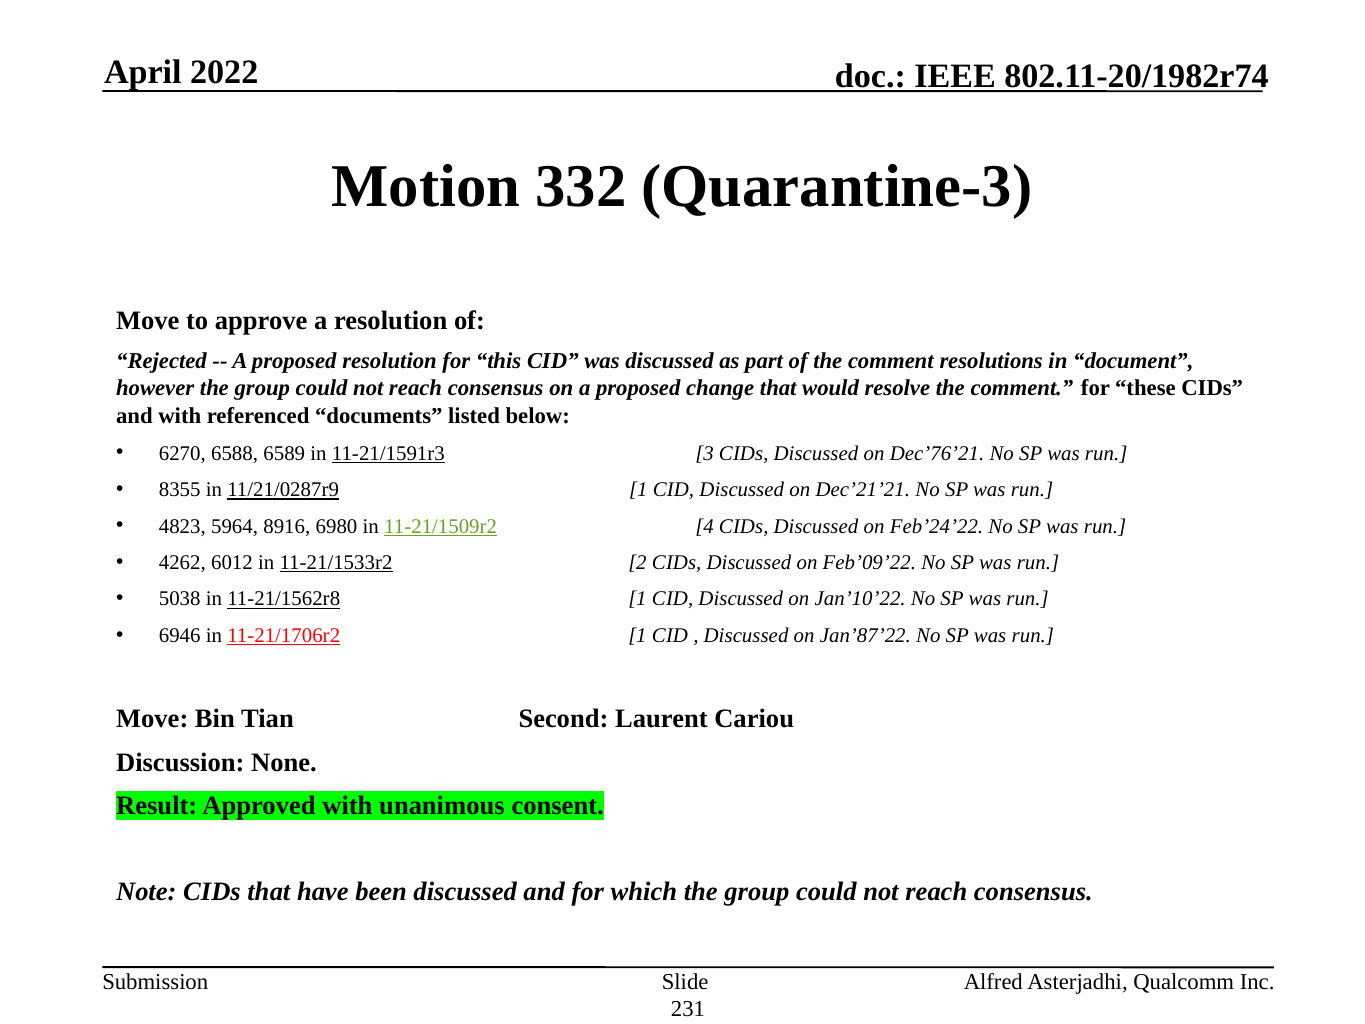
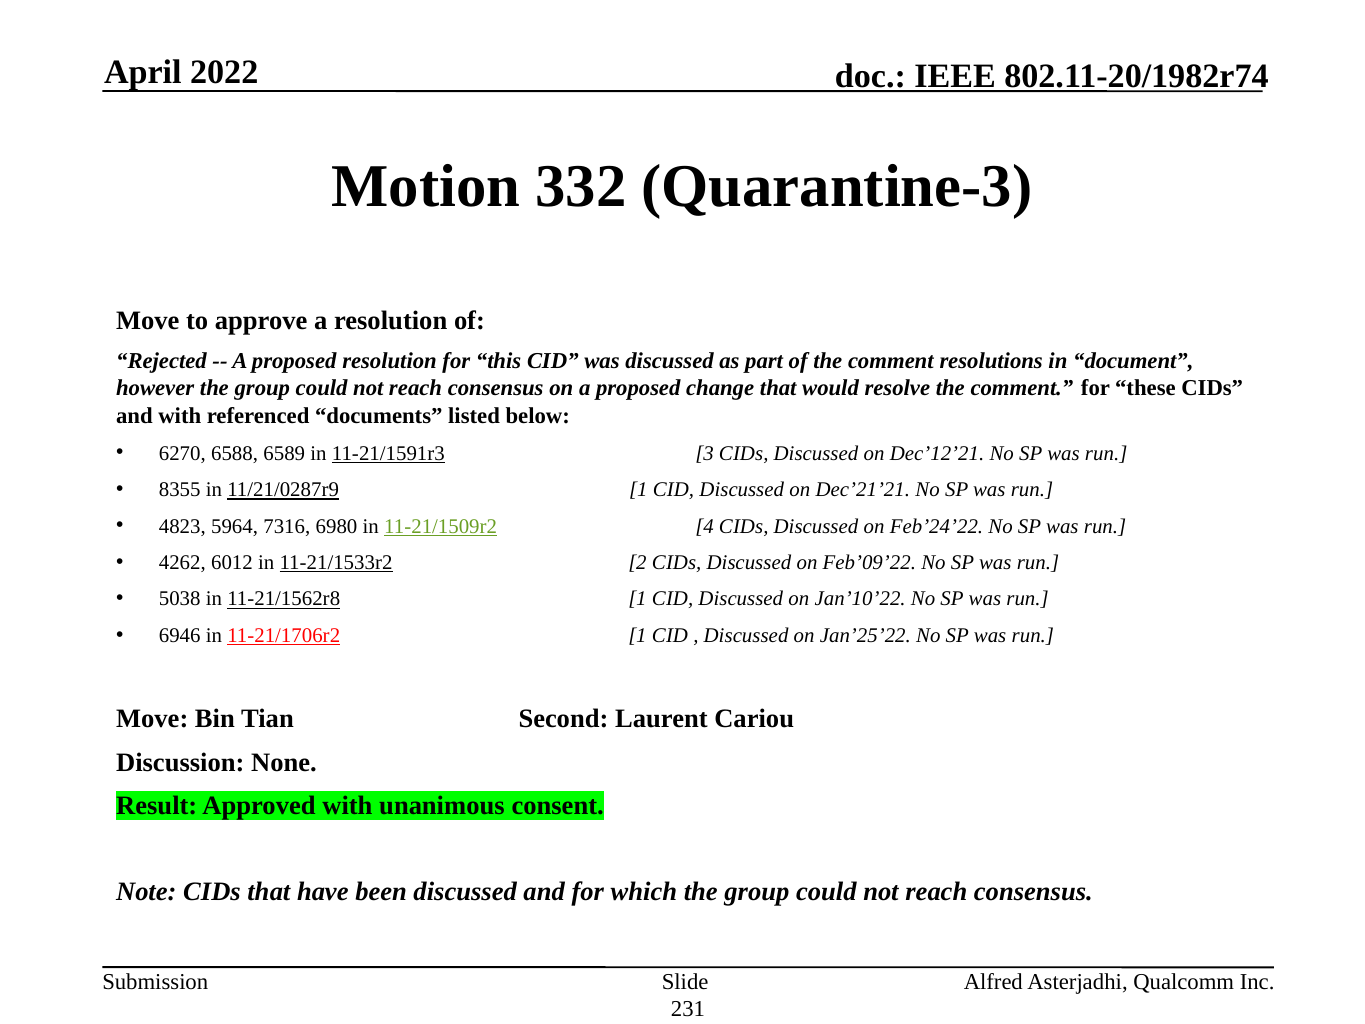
Dec’76’21: Dec’76’21 -> Dec’12’21 (937, 453)
8916: 8916 -> 7316 (287, 526)
Jan’87’22: Jan’87’22 -> Jan’25’22 (865, 635)
